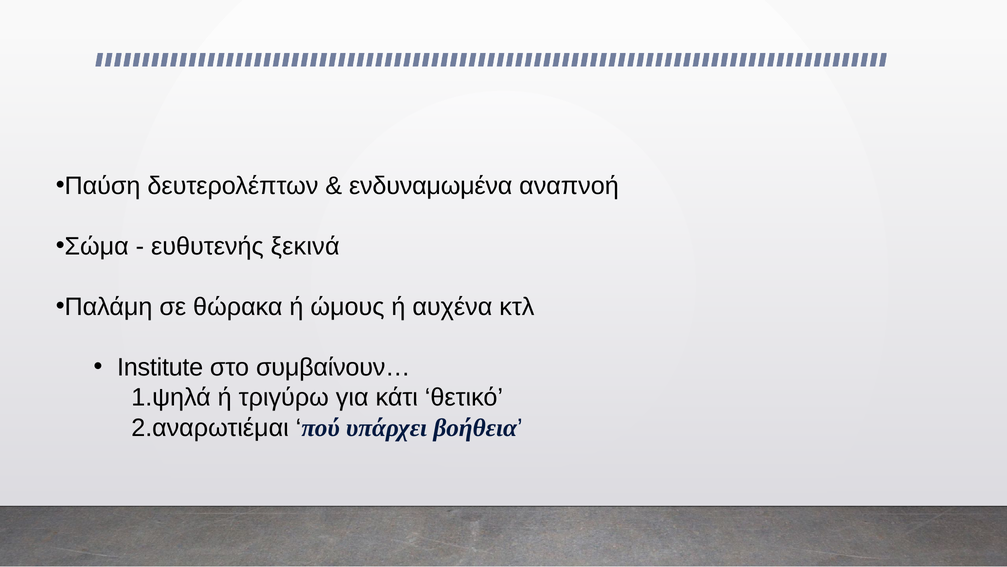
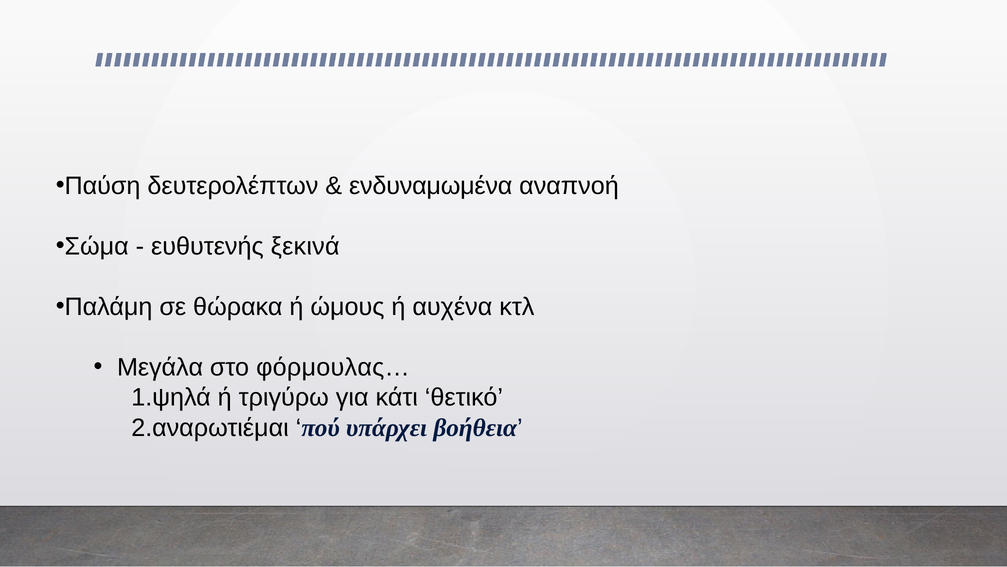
Institute: Institute -> Μεγάλα (160, 367)
συμβαίνουν…: συμβαίνουν… -> φόρμουλας… (333, 367)
